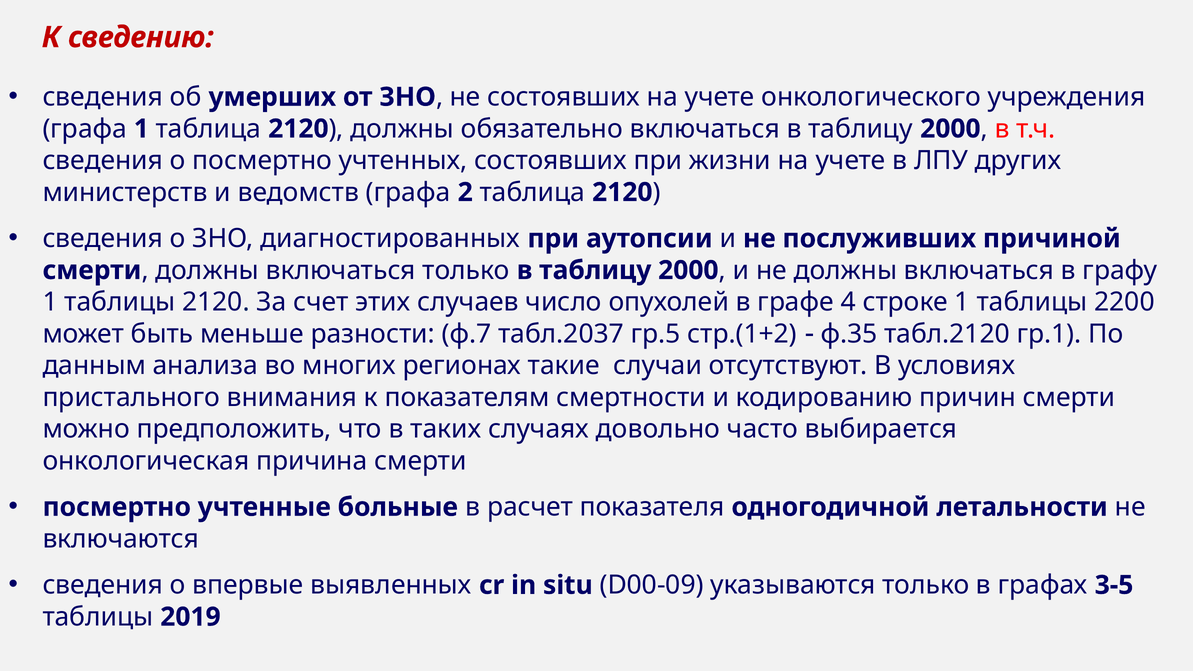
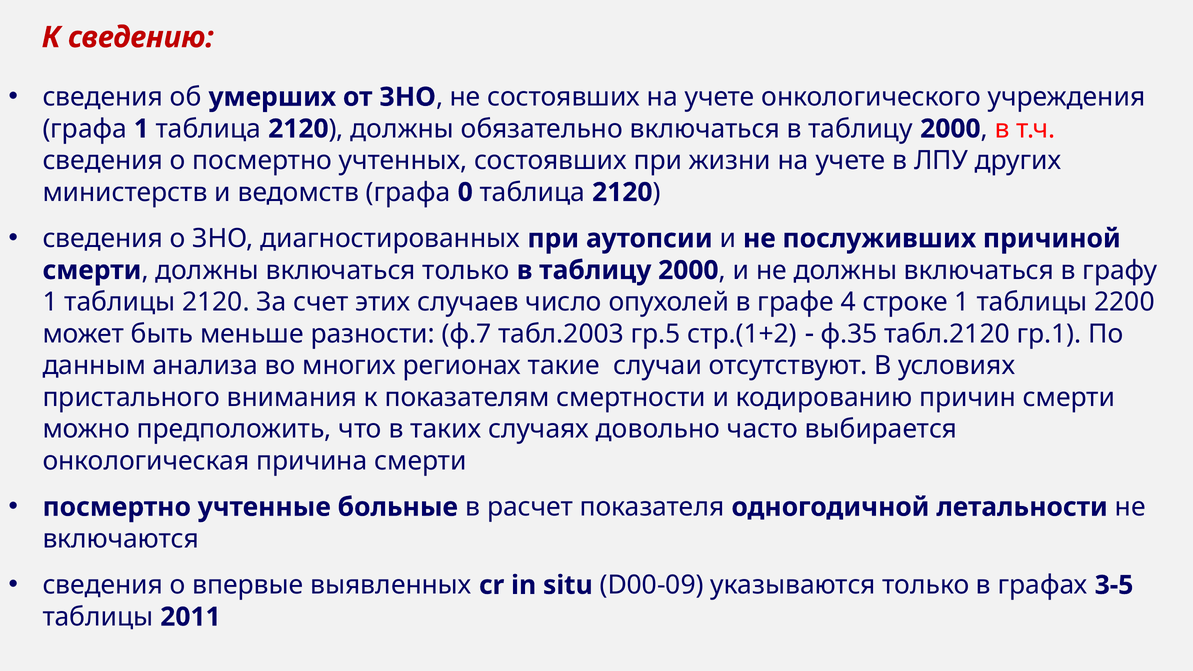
2: 2 -> 0 (465, 192)
табл.2037: табл.2037 -> табл.2003 (561, 334)
2019: 2019 -> 2011 (190, 617)
